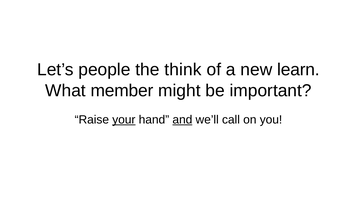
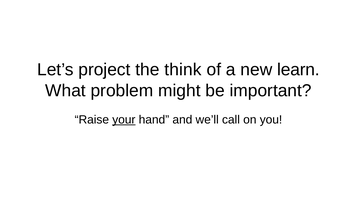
people: people -> project (104, 70)
member: member -> problem (122, 91)
and underline: present -> none (182, 120)
